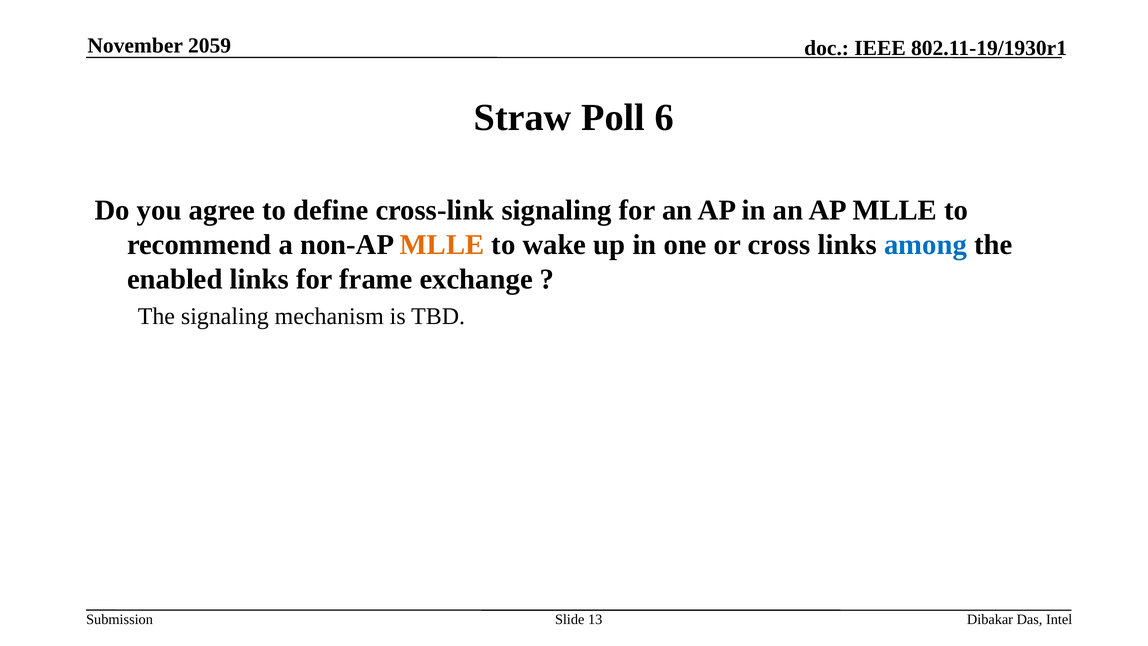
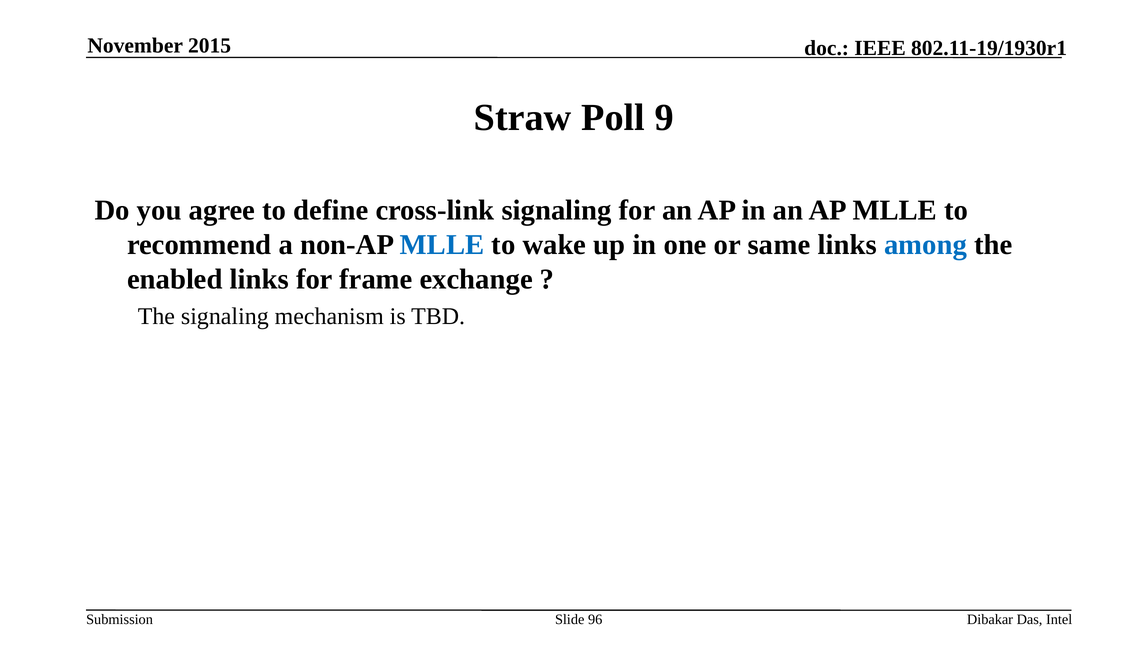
2059: 2059 -> 2015 (210, 46)
6: 6 -> 9 (664, 117)
MLLE colour: orange -> blue (442, 245)
cross: cross -> same (779, 245)
13: 13 -> 96 (595, 619)
